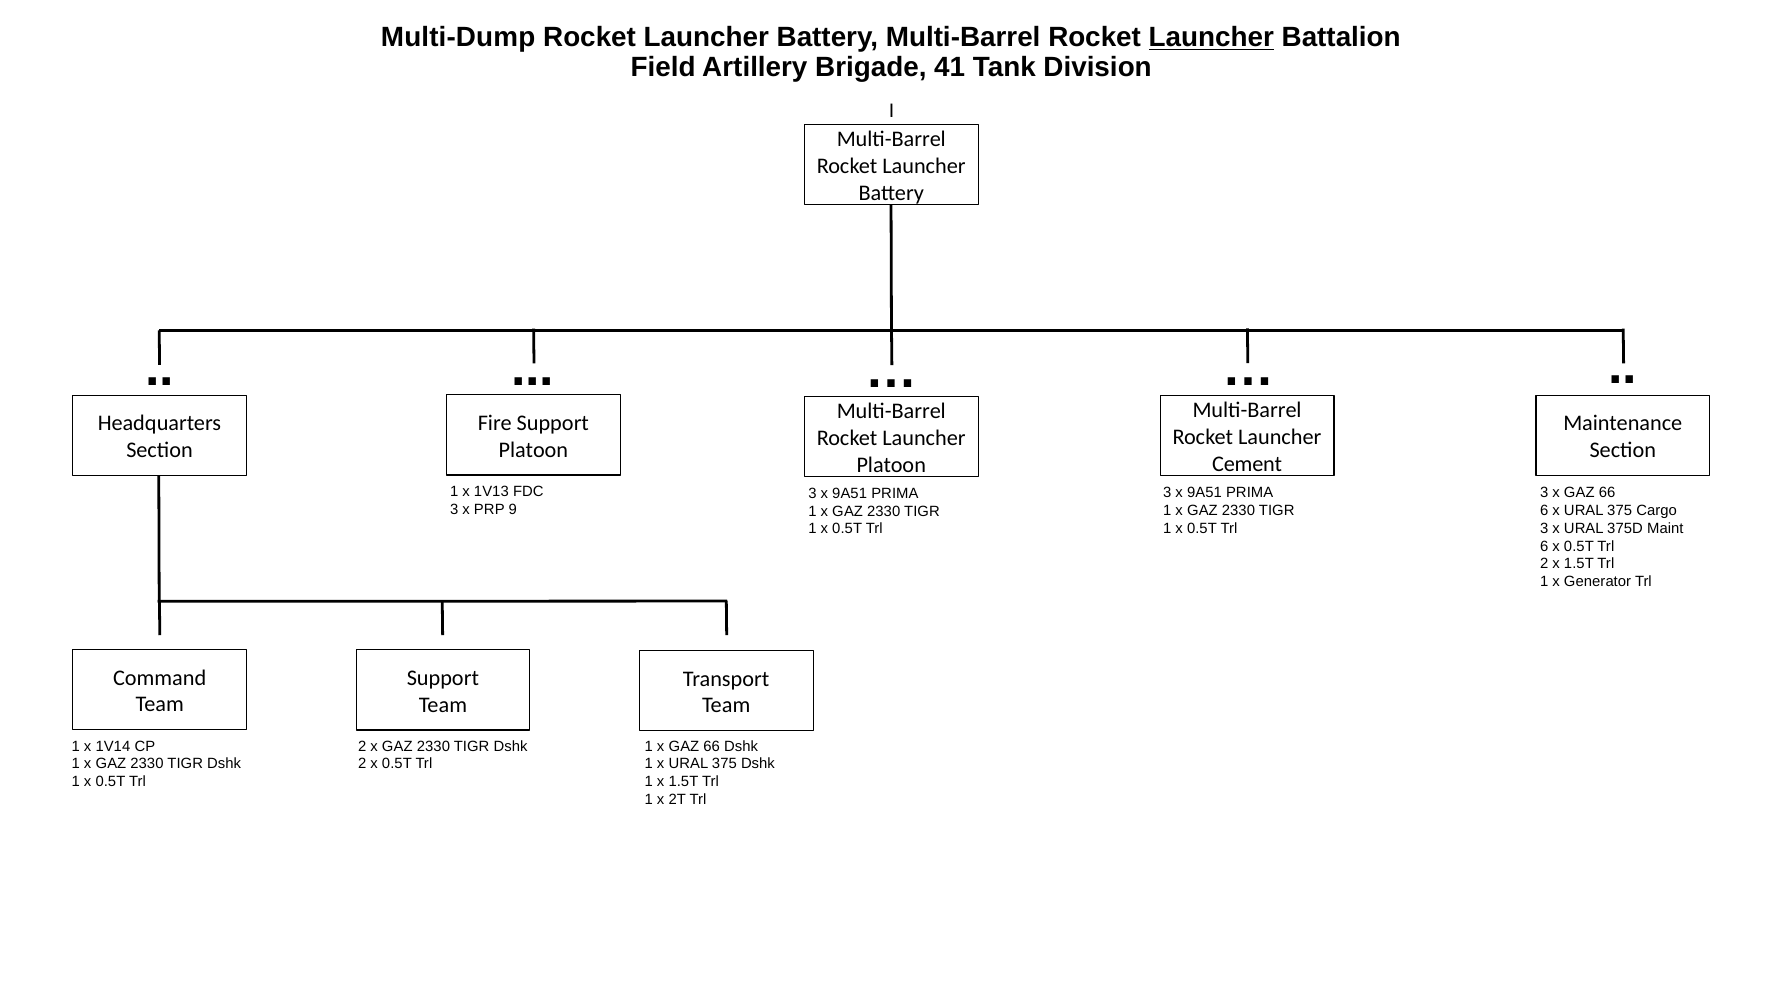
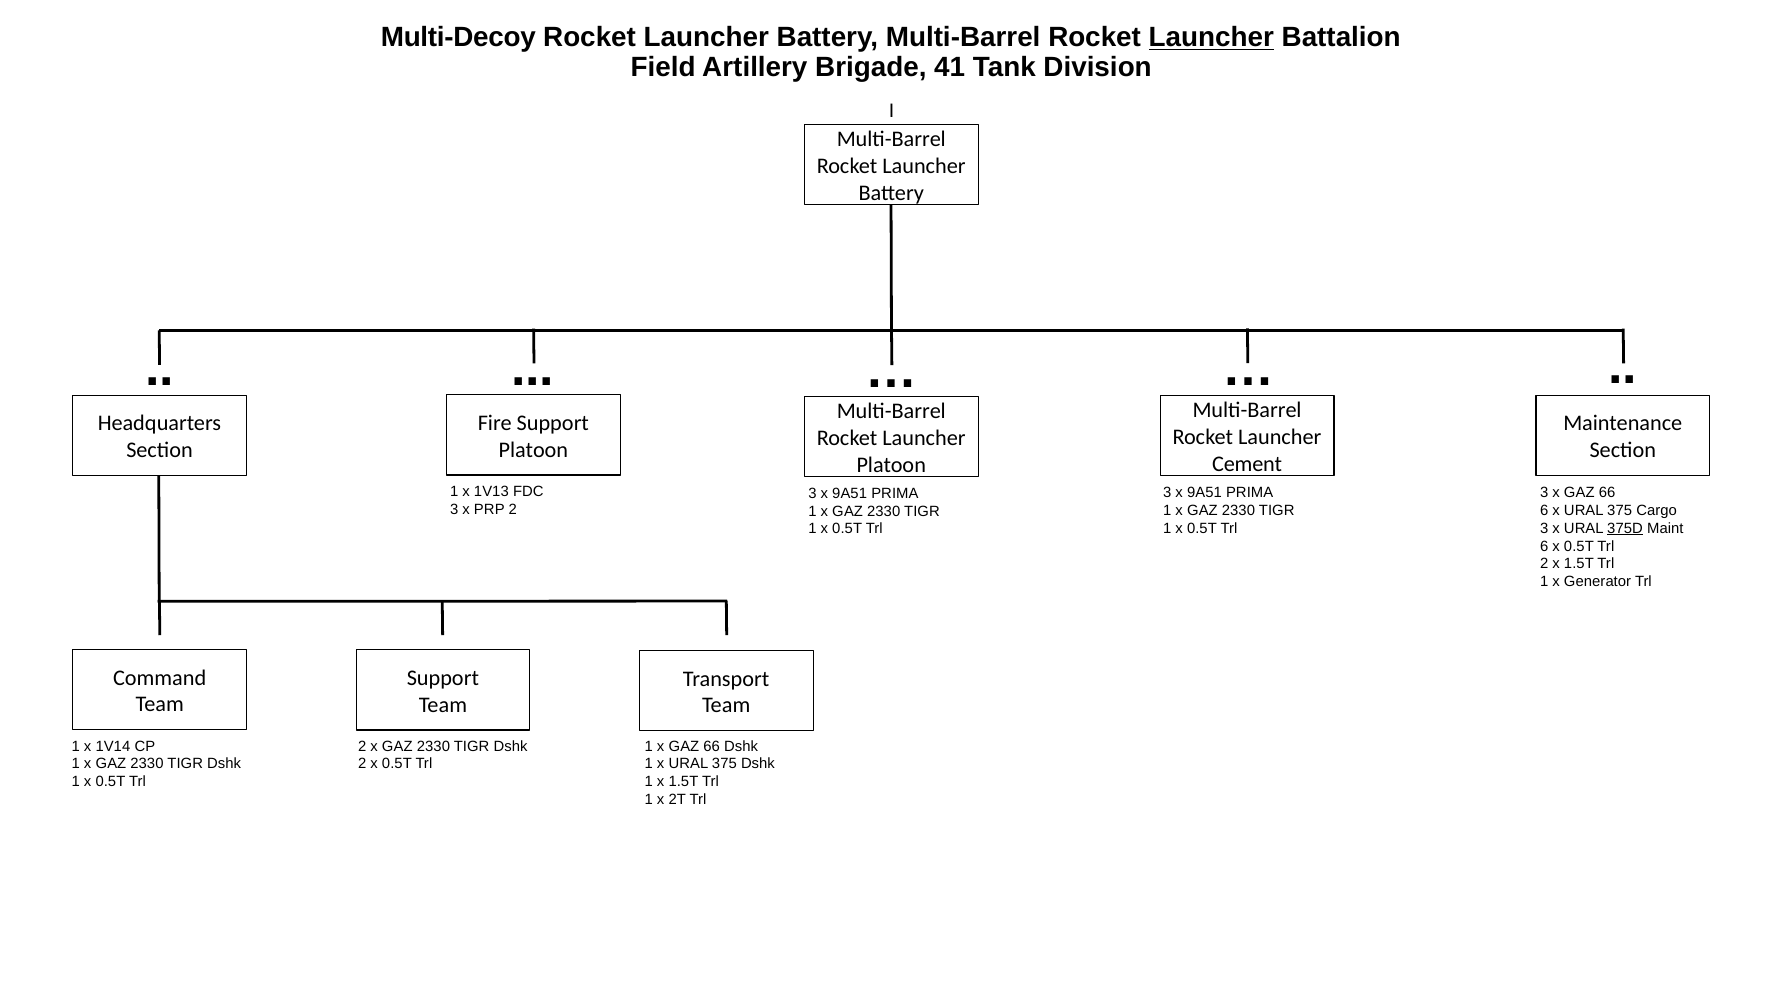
Multi-Dump: Multi-Dump -> Multi-Decoy (458, 37)
PRP 9: 9 -> 2 (513, 509)
375D underline: none -> present (1625, 528)
